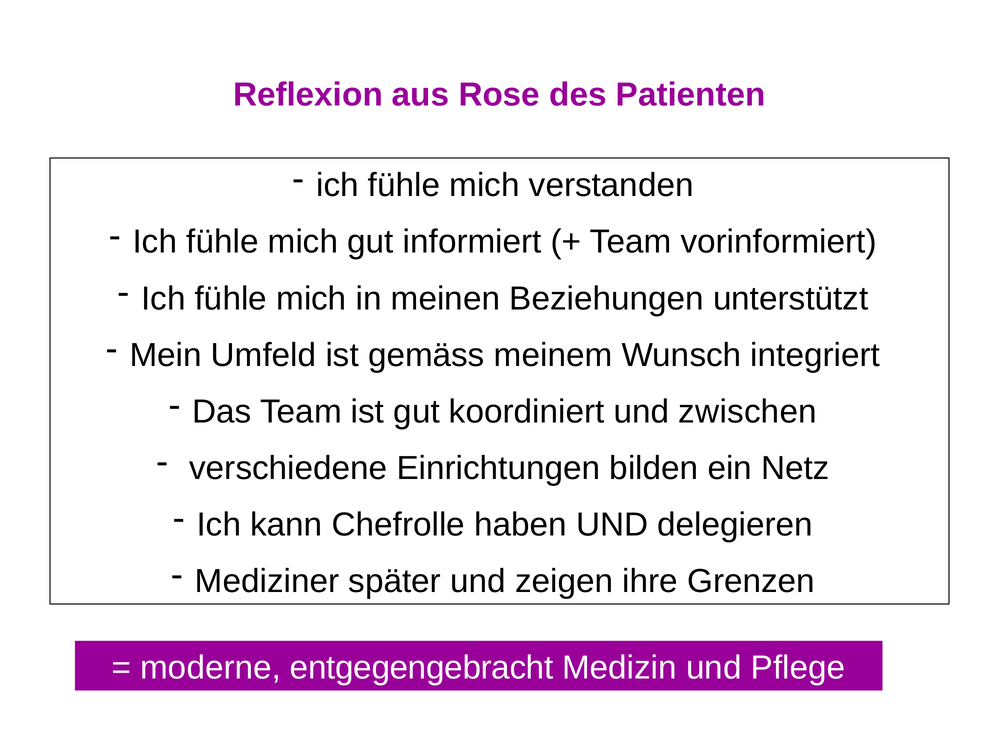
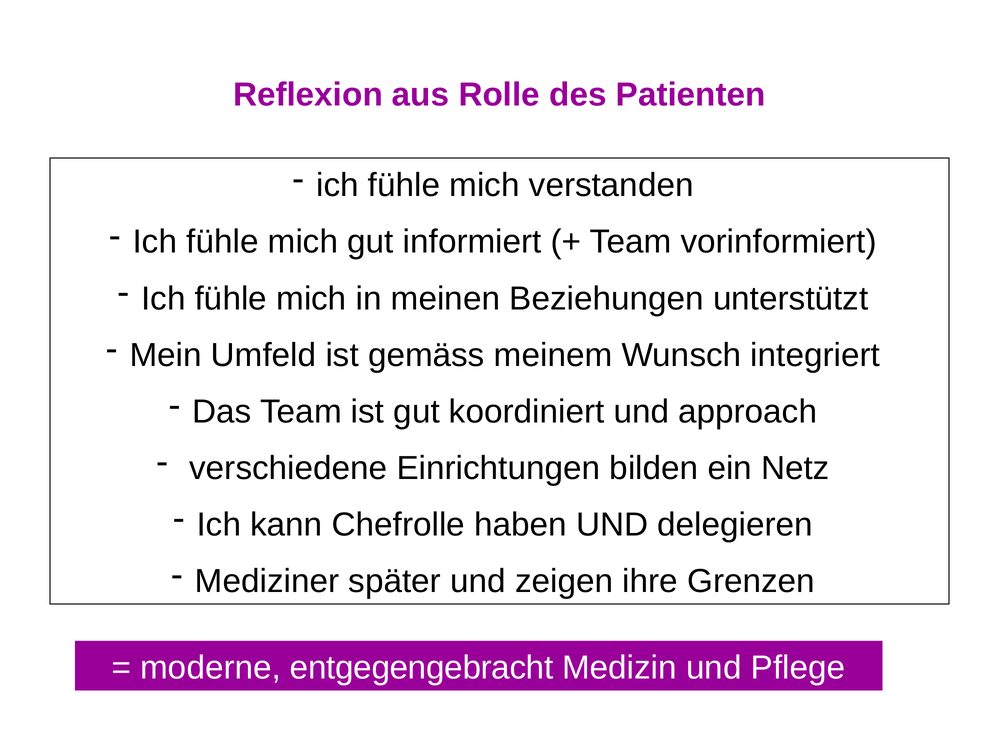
Rose: Rose -> Rolle (499, 95)
zwischen: zwischen -> approach (748, 412)
